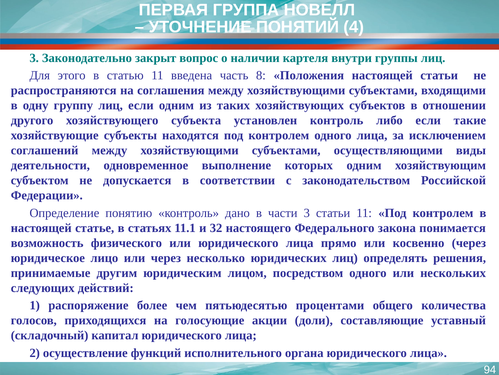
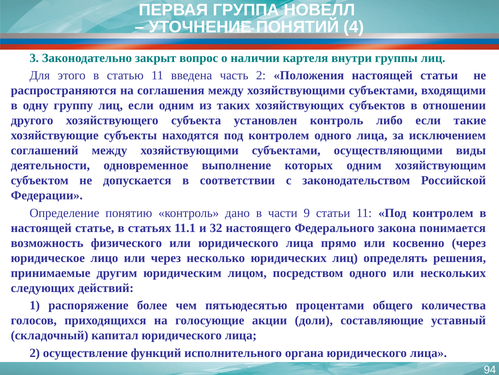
часть 8: 8 -> 2 (261, 75)
части 3: 3 -> 9 (307, 212)
